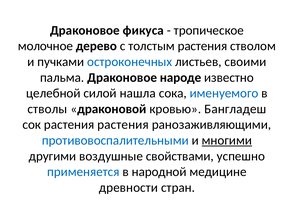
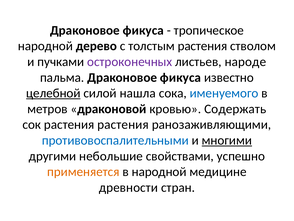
молочное: молочное -> народной (45, 46)
остроконечных colour: blue -> purple (130, 62)
своими: своими -> народе (245, 62)
пальма Драконовое народе: народе -> фикуса (181, 77)
целебной underline: none -> present (53, 93)
стволы: стволы -> метров (47, 109)
Бангладеш: Бангладеш -> Содержать (235, 109)
воздушные: воздушные -> небольшие (111, 156)
применяется colour: blue -> orange (83, 171)
